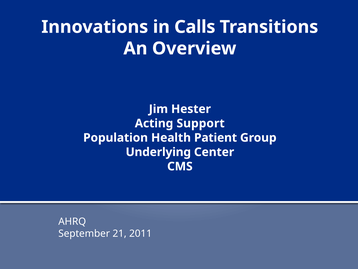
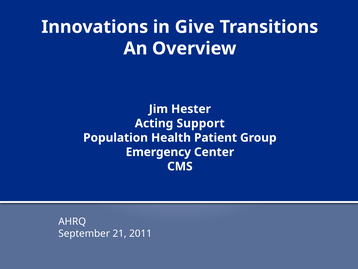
Calls: Calls -> Give (195, 27)
Underlying: Underlying -> Emergency (158, 152)
